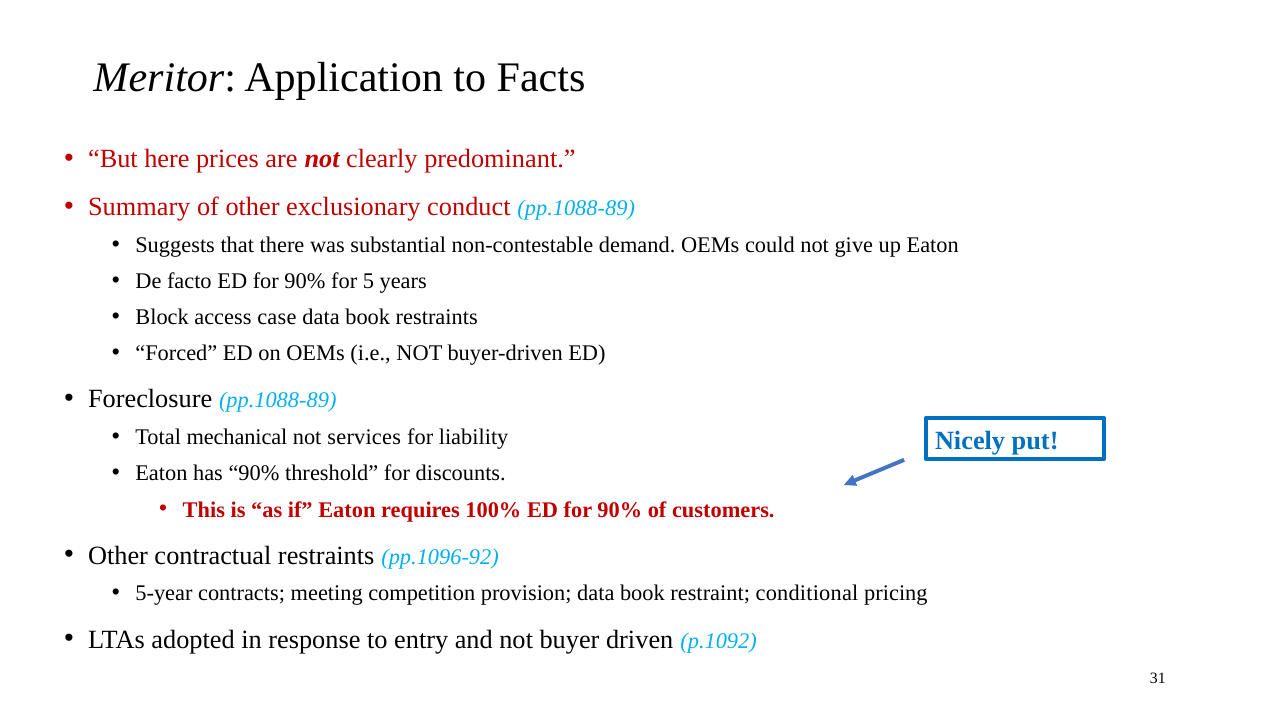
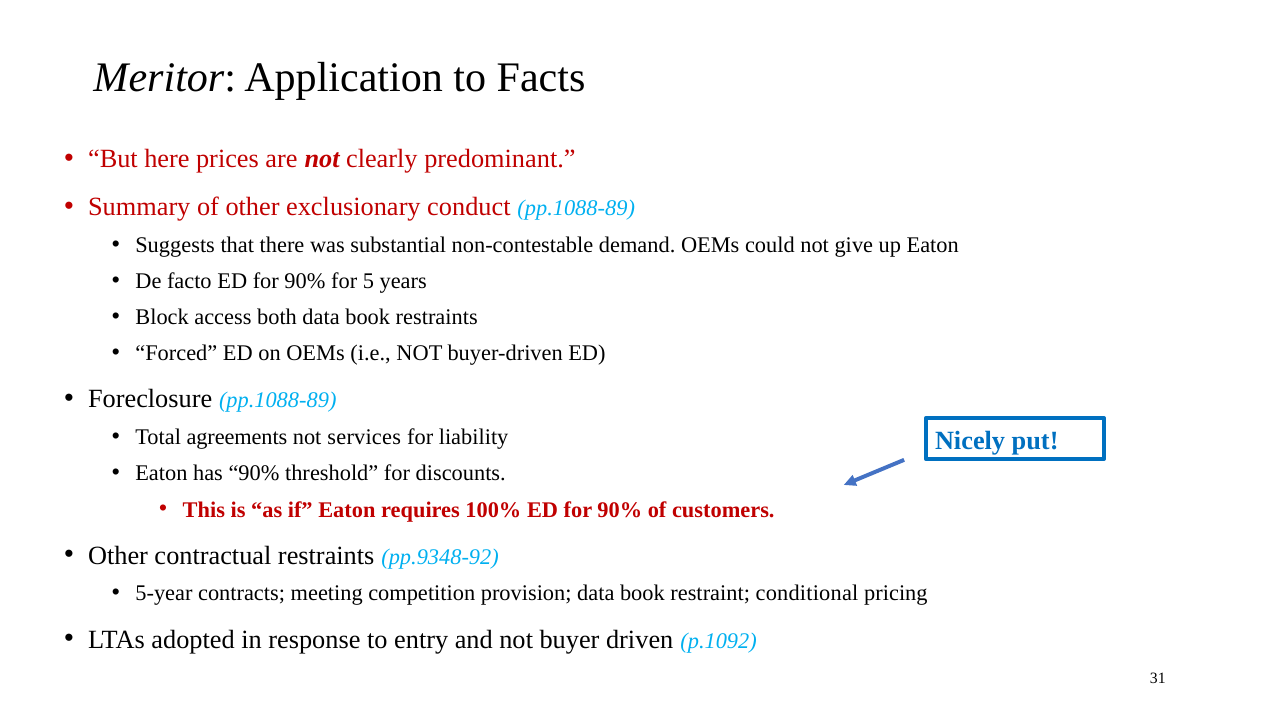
case: case -> both (277, 317)
mechanical: mechanical -> agreements (237, 437)
pp.1096-92: pp.1096-92 -> pp.9348-92 (440, 557)
